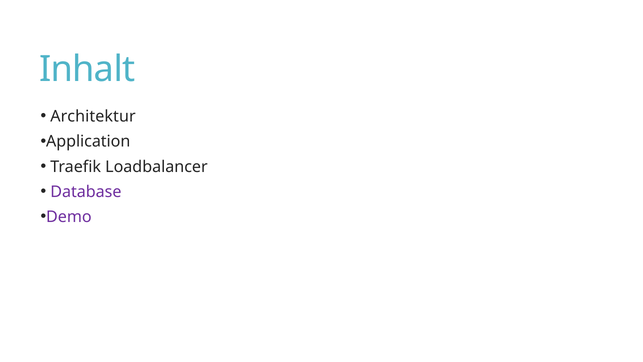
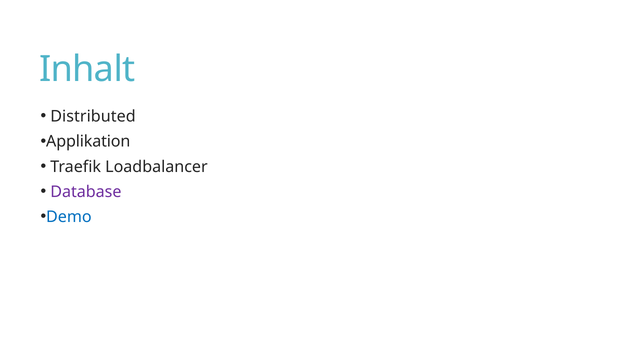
Architektur: Architektur -> Distributed (93, 116)
Application: Application -> Applikation (88, 141)
Demo colour: purple -> blue (69, 217)
